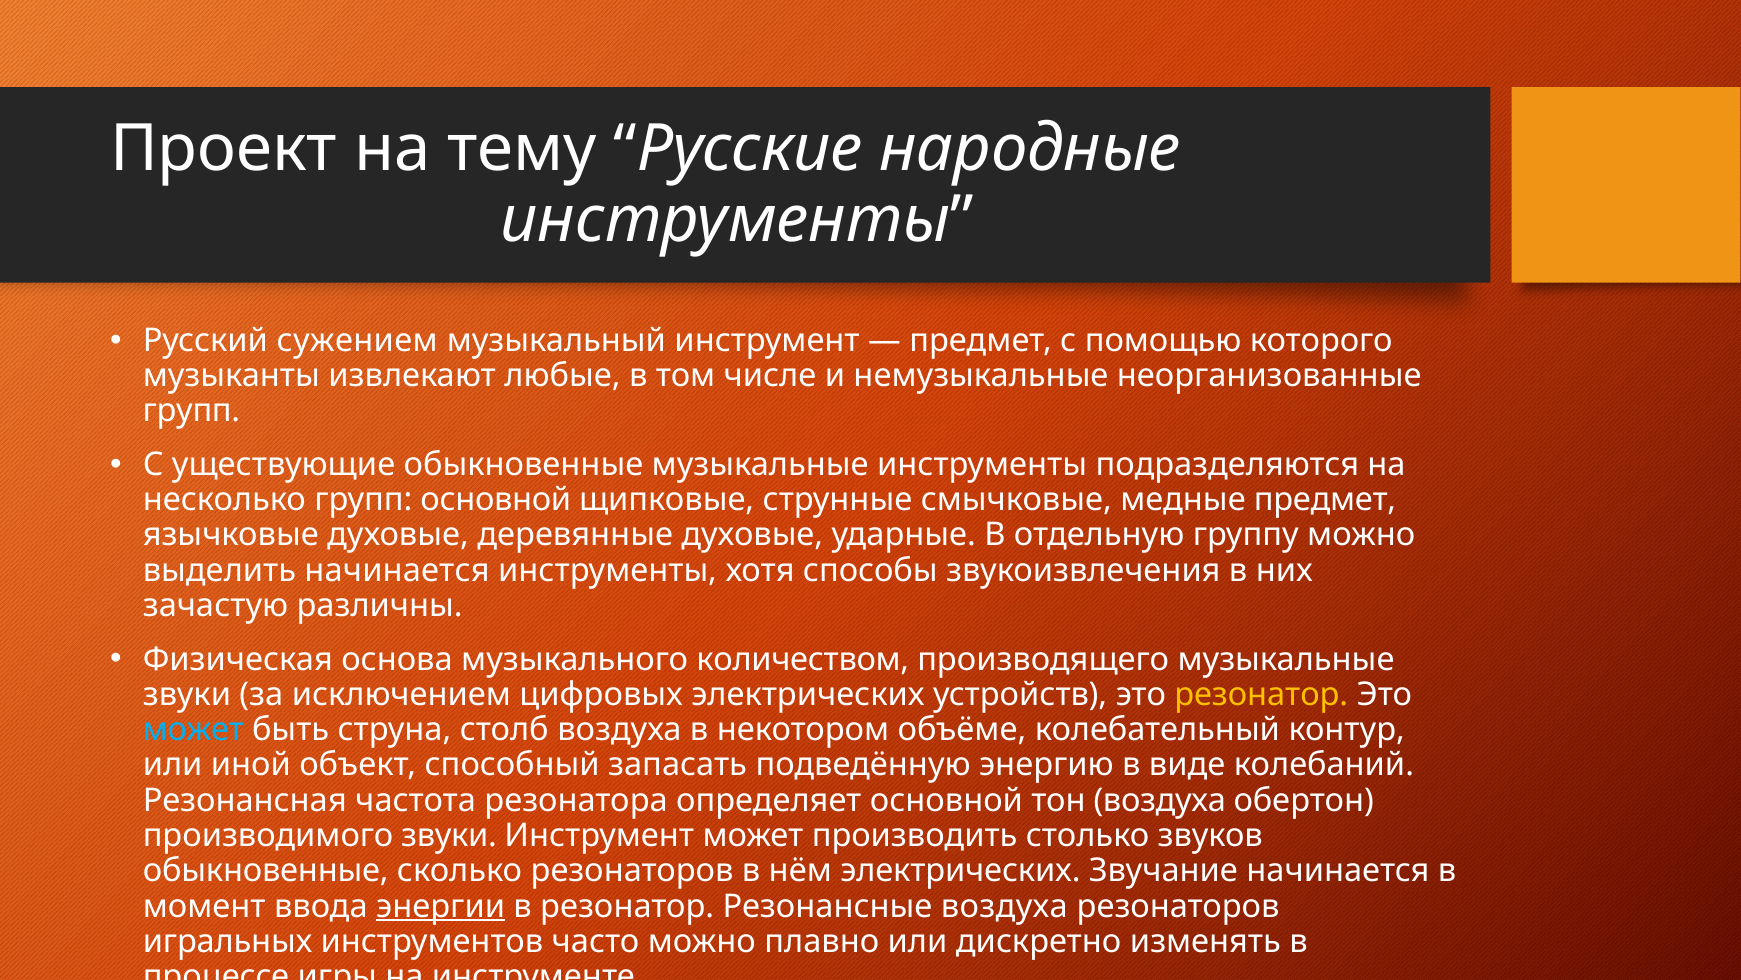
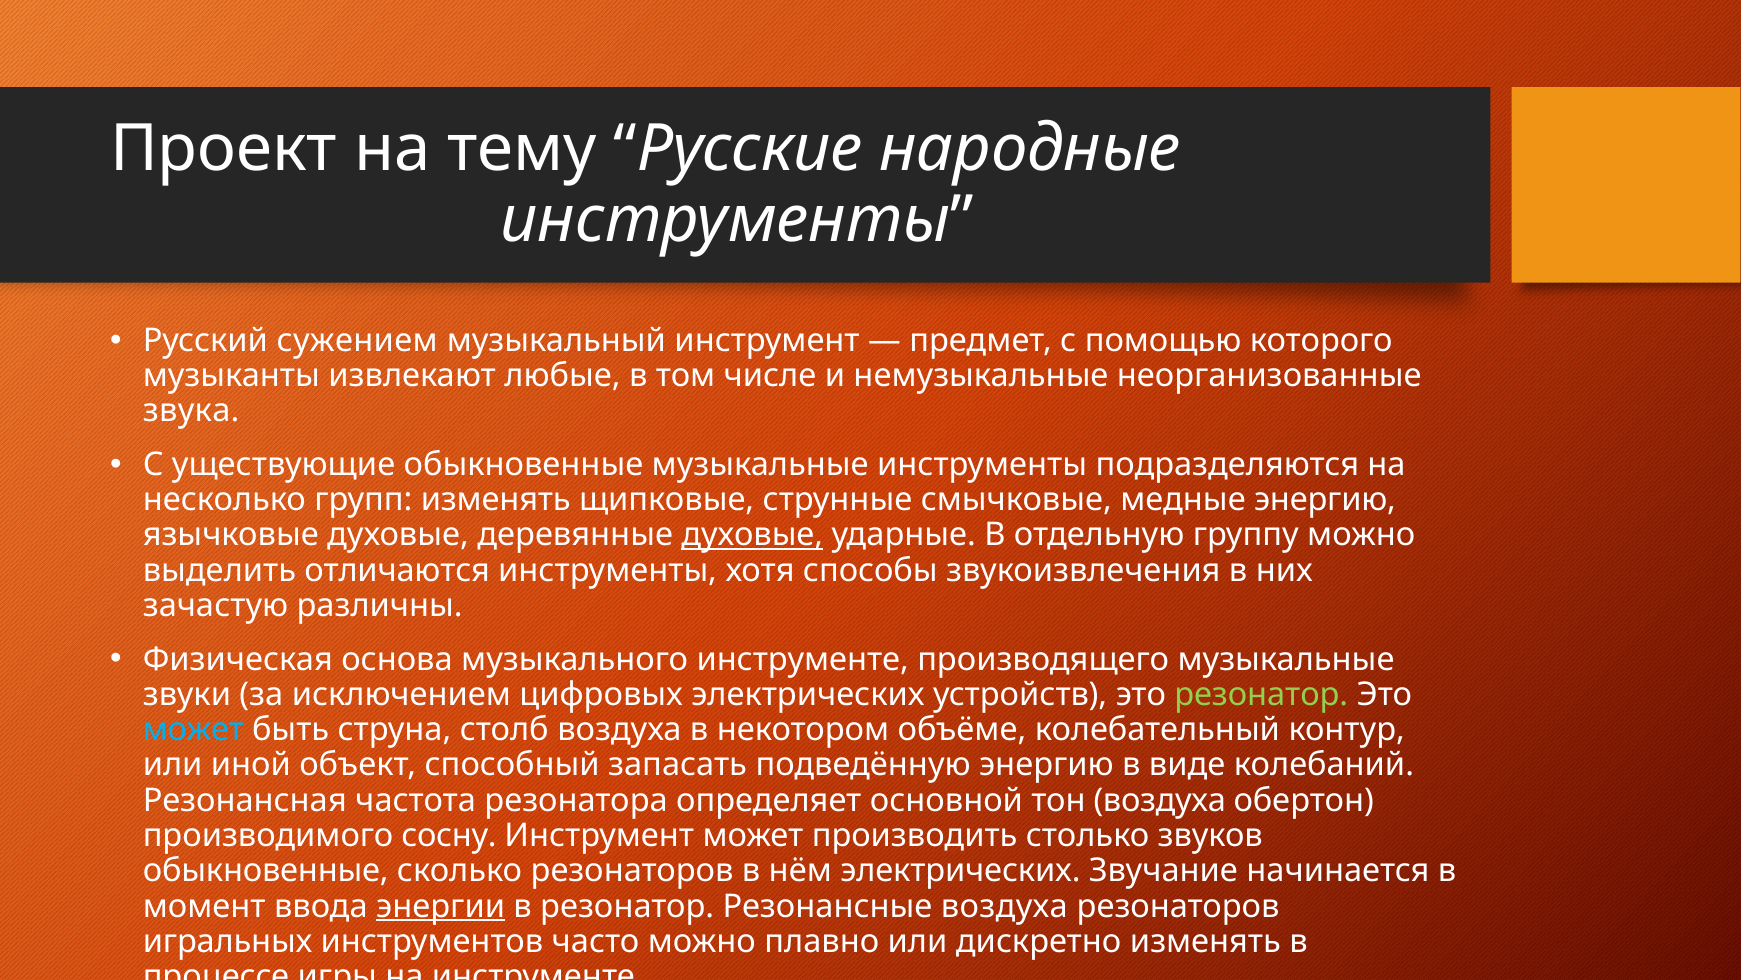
групп: групп -> звука (191, 411)
групп основной: основной -> изменять (496, 500)
медные предмет: предмет -> энергию (1325, 500)
духовые underline: none -> present (752, 535)
выделить начинается: начинается -> отличаются (397, 570)
музыкального количеством: количеством -> инструменте (803, 659)
резонатор colour: yellow -> light green (1261, 694)
производимого звуки: звуки -> сосну (449, 835)
